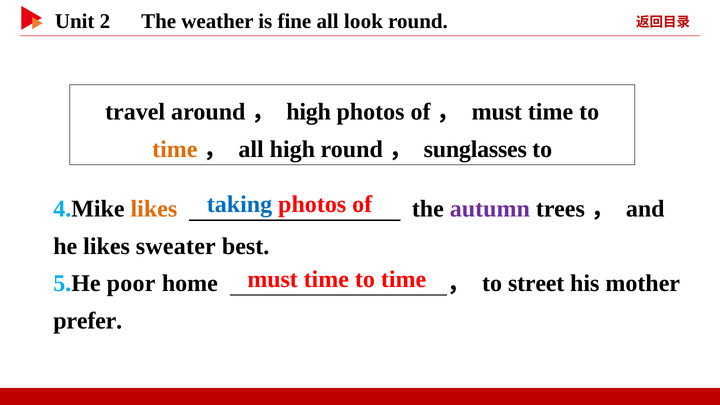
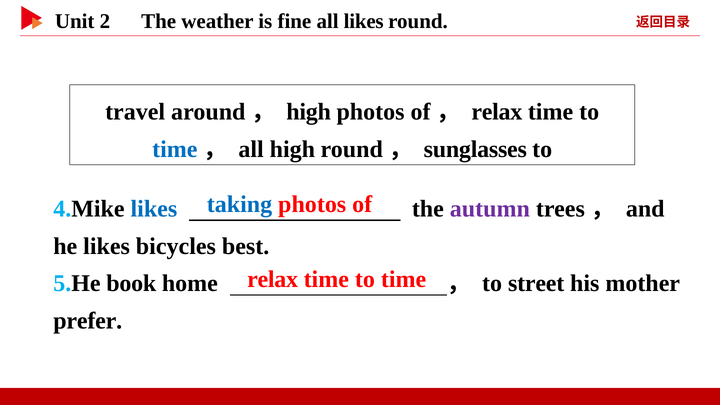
all look: look -> likes (364, 21)
must: must -> relax (497, 112)
time colour: orange -> blue (175, 149)
likes colour: orange -> blue (154, 209)
sweater: sweater -> bicycles (176, 246)
must: must -> relax (273, 279)
poor: poor -> book (131, 284)
